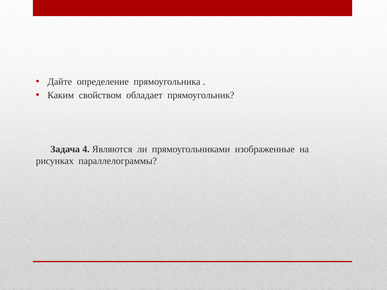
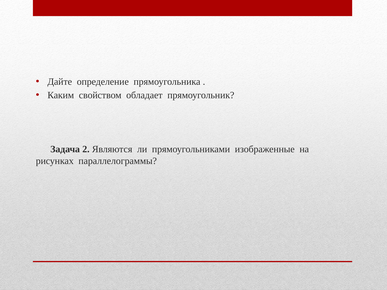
4: 4 -> 2 (86, 149)
